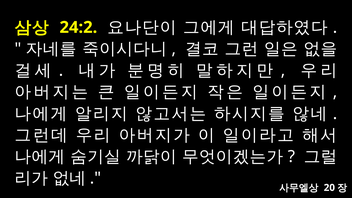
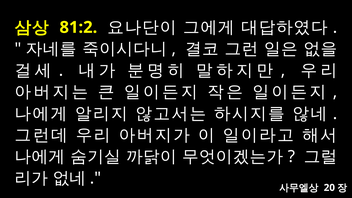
24:2: 24:2 -> 81:2 (78, 27)
